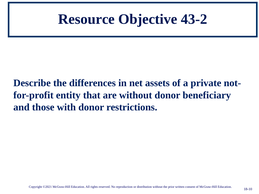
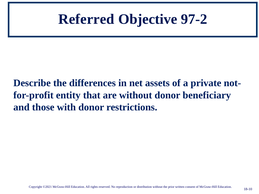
Resource: Resource -> Referred (86, 19)
43-2: 43-2 -> 97-2 (194, 19)
